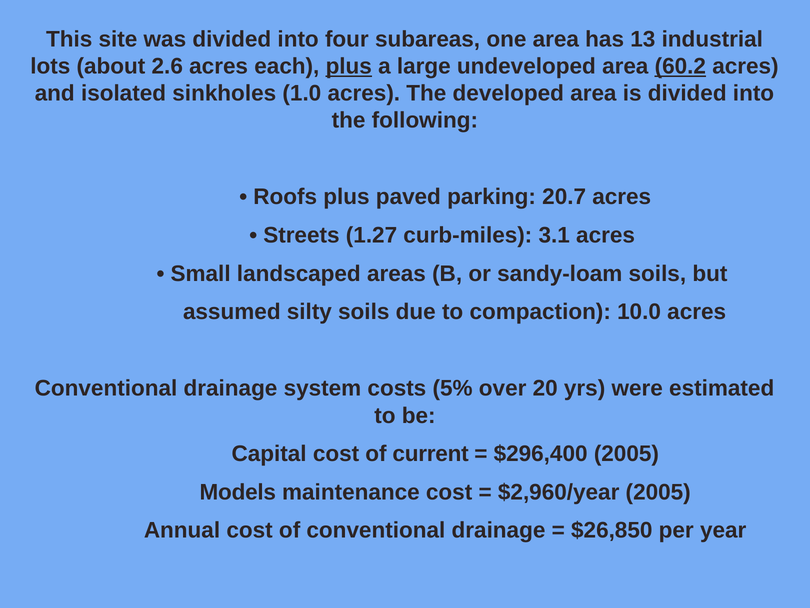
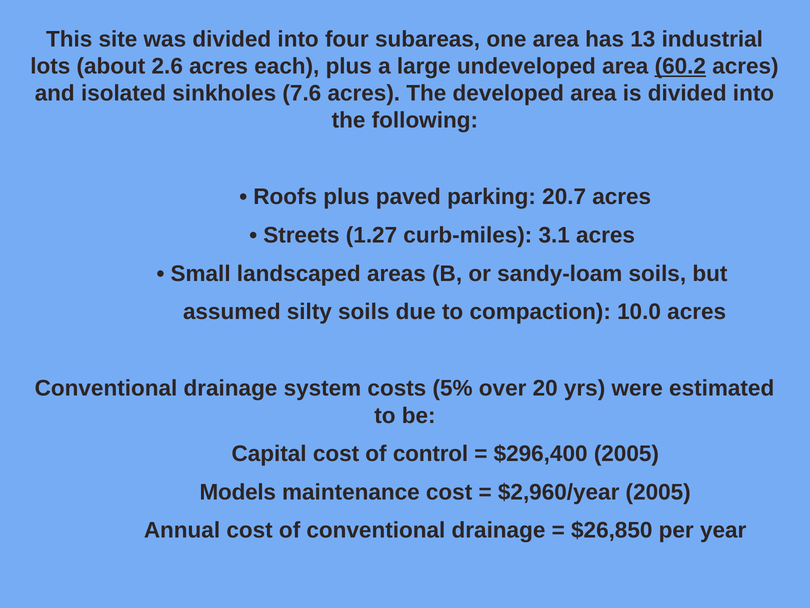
plus underline: present -> none (349, 66)
1.0: 1.0 -> 7.6 (302, 93)
current: current -> control (431, 454)
